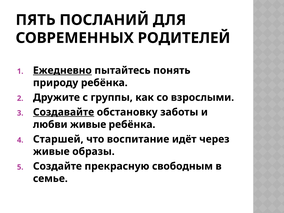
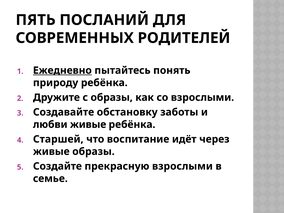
с группы: группы -> образы (112, 97)
Создавайте underline: present -> none (64, 112)
прекрасную свободным: свободным -> взрослыми (182, 166)
